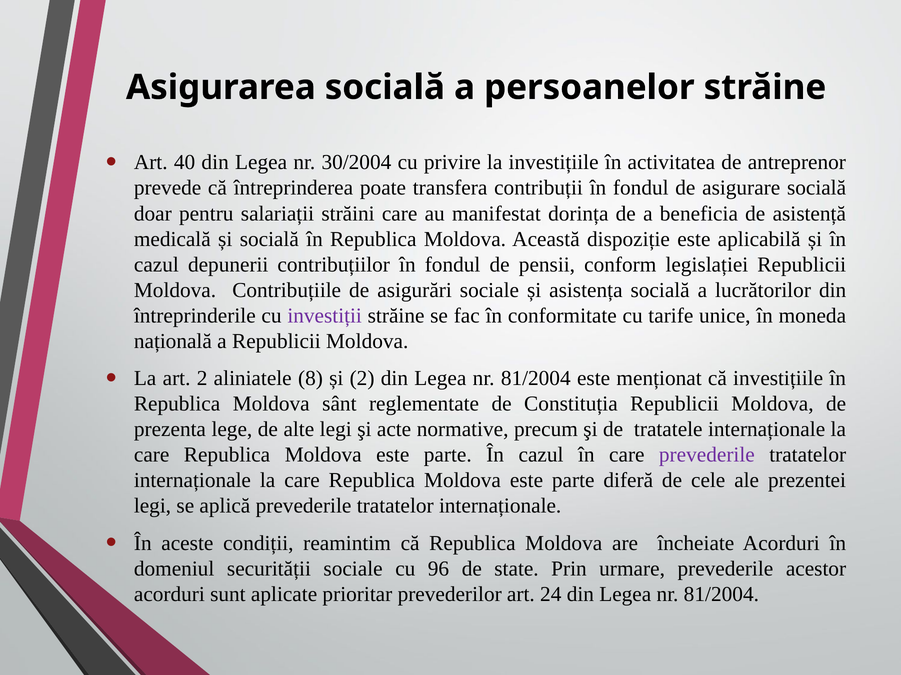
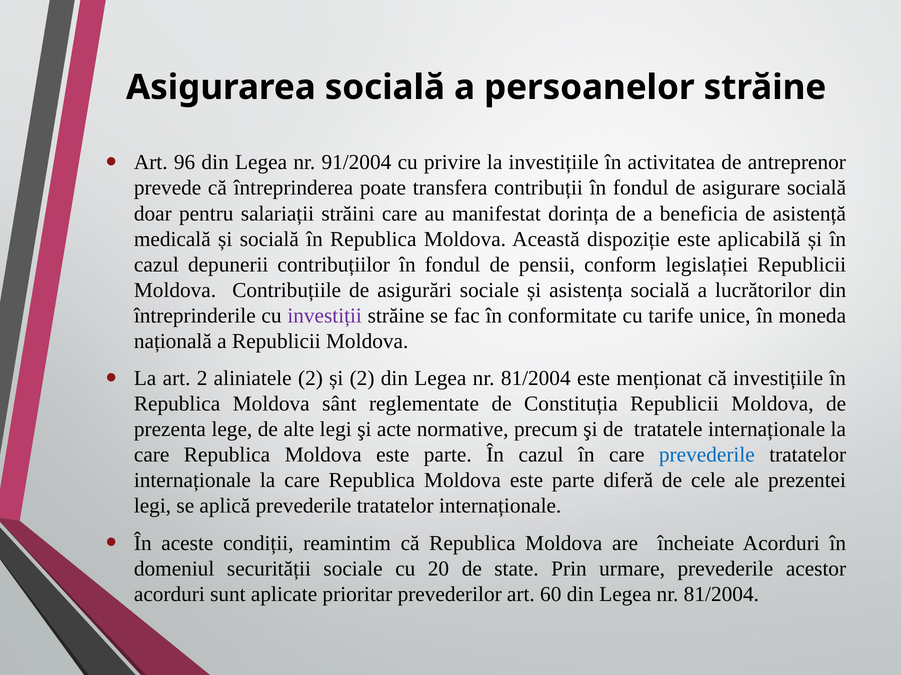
40: 40 -> 96 (185, 163)
30/2004: 30/2004 -> 91/2004 (356, 163)
aliniatele 8: 8 -> 2 (310, 379)
prevederile colour: purple -> blue (707, 455)
96: 96 -> 20 (438, 569)
24: 24 -> 60 (551, 595)
